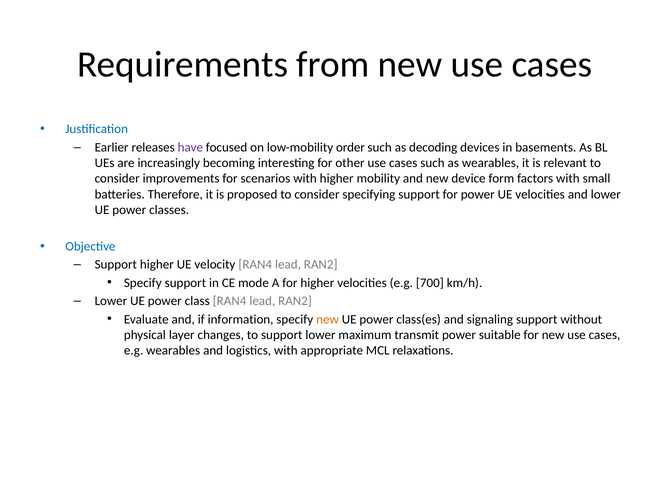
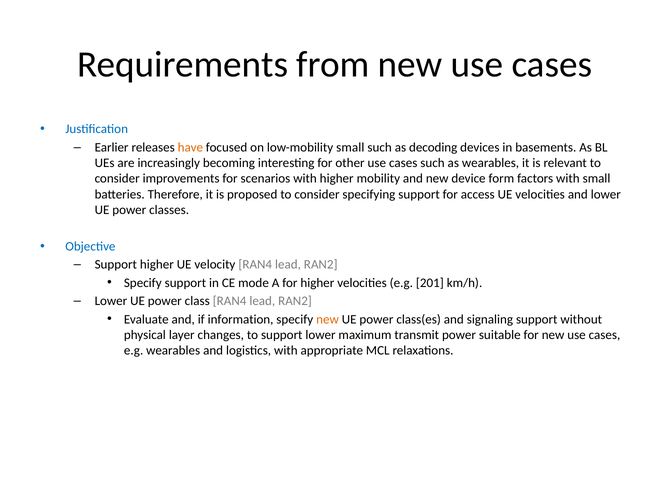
have colour: purple -> orange (190, 148)
low-mobility order: order -> small (350, 148)
for power: power -> access (478, 195)
700: 700 -> 201 (430, 283)
